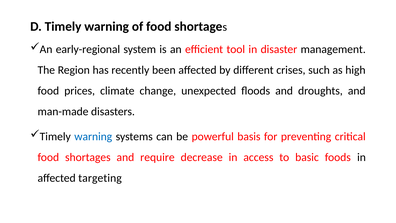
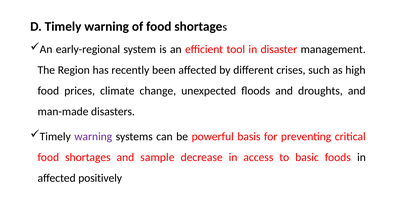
warning colour: blue -> purple (93, 136)
require: require -> sample (157, 157)
targeting: targeting -> positively (100, 178)
